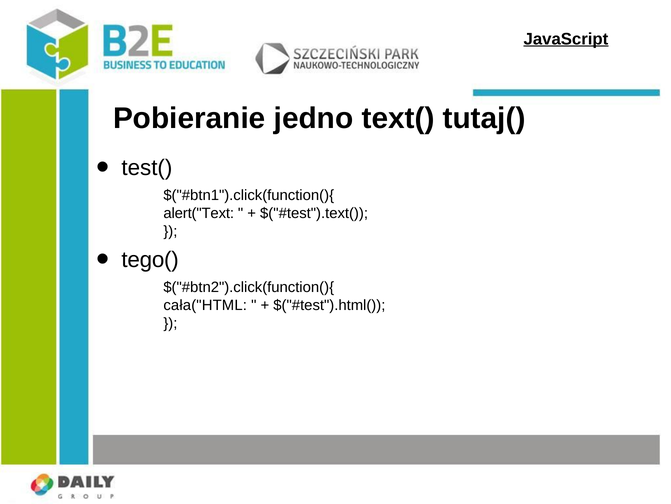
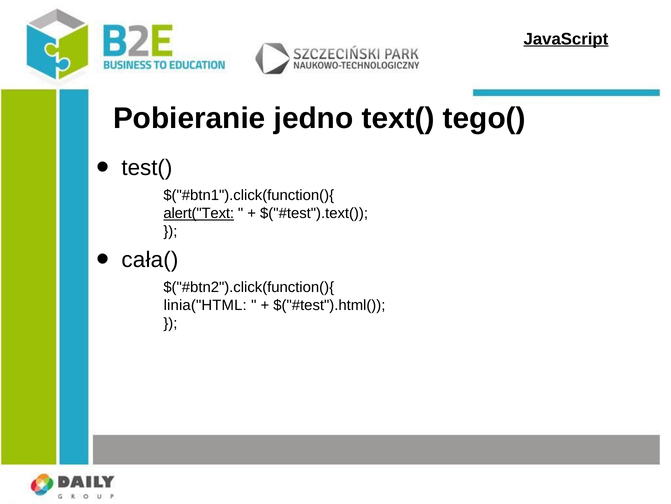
tutaj(: tutaj( -> tego( (484, 118)
alert("Text underline: none -> present (199, 213)
tego(: tego( -> cała( (150, 260)
cała("HTML: cała("HTML -> linia("HTML (205, 305)
